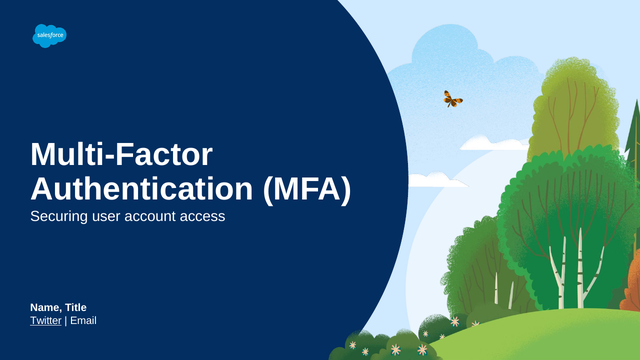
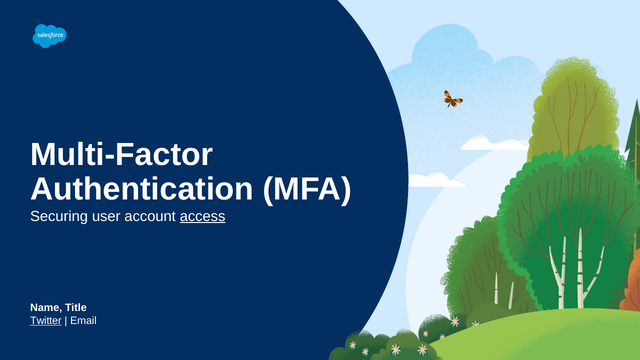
access underline: none -> present (203, 216)
